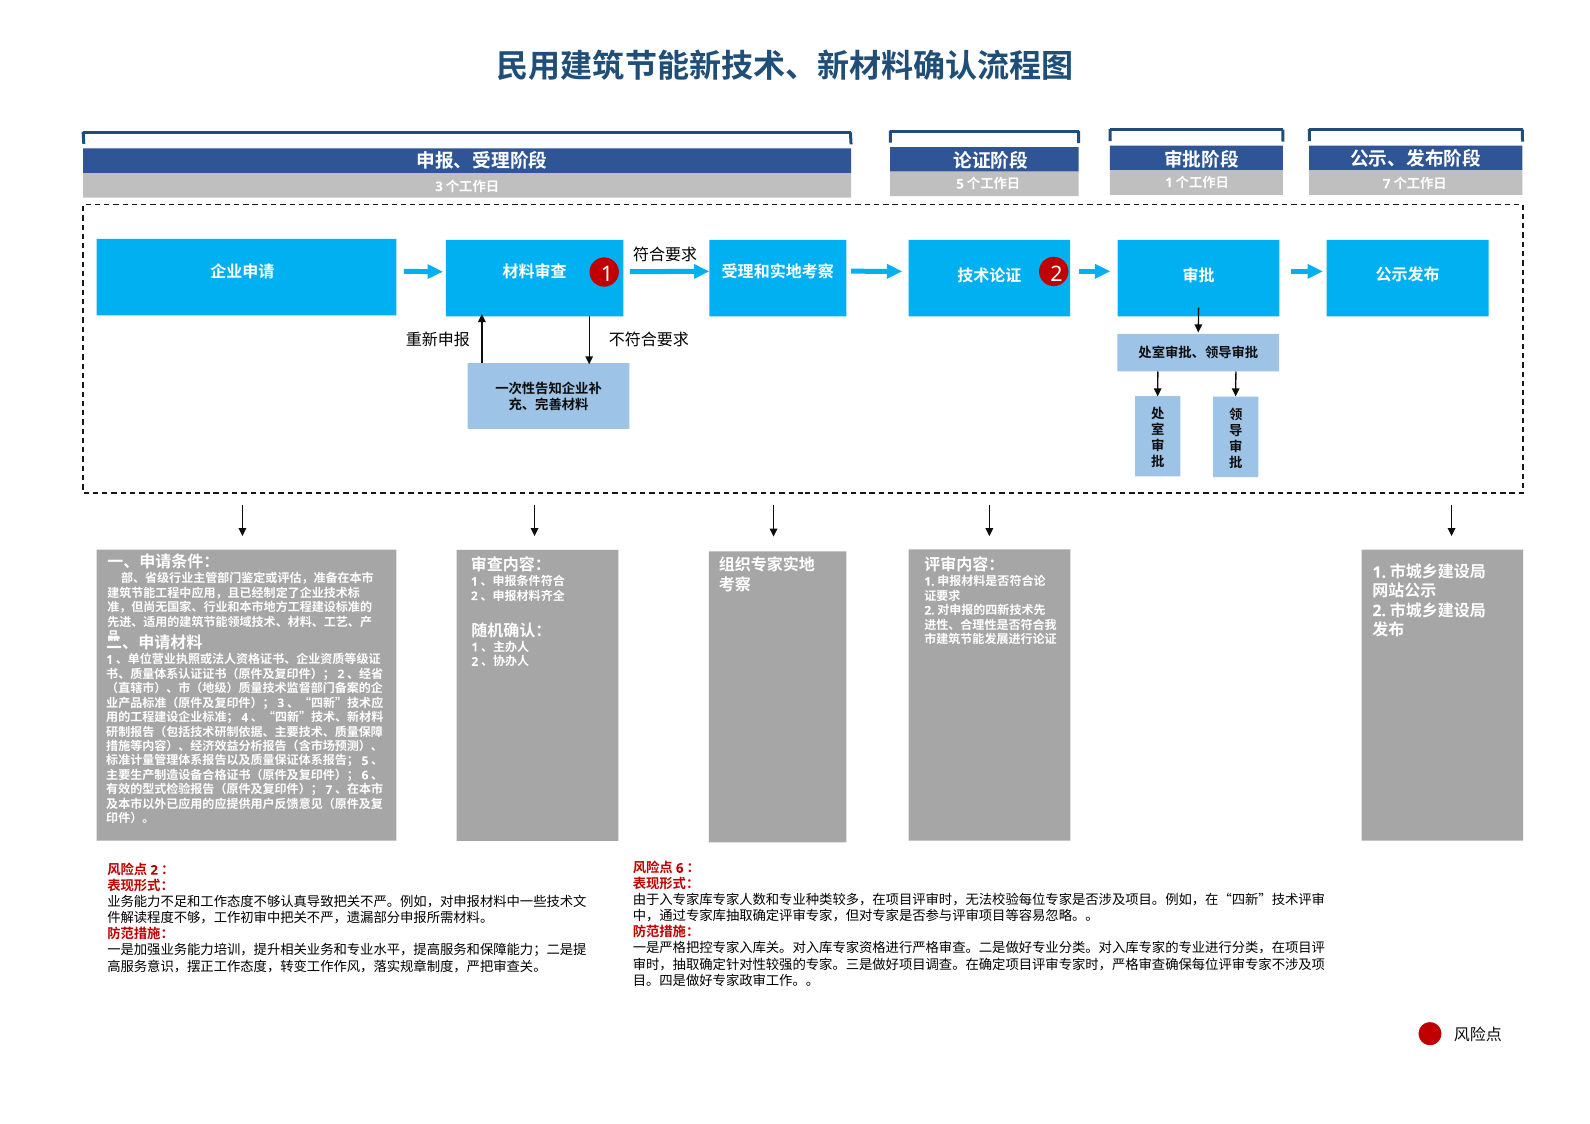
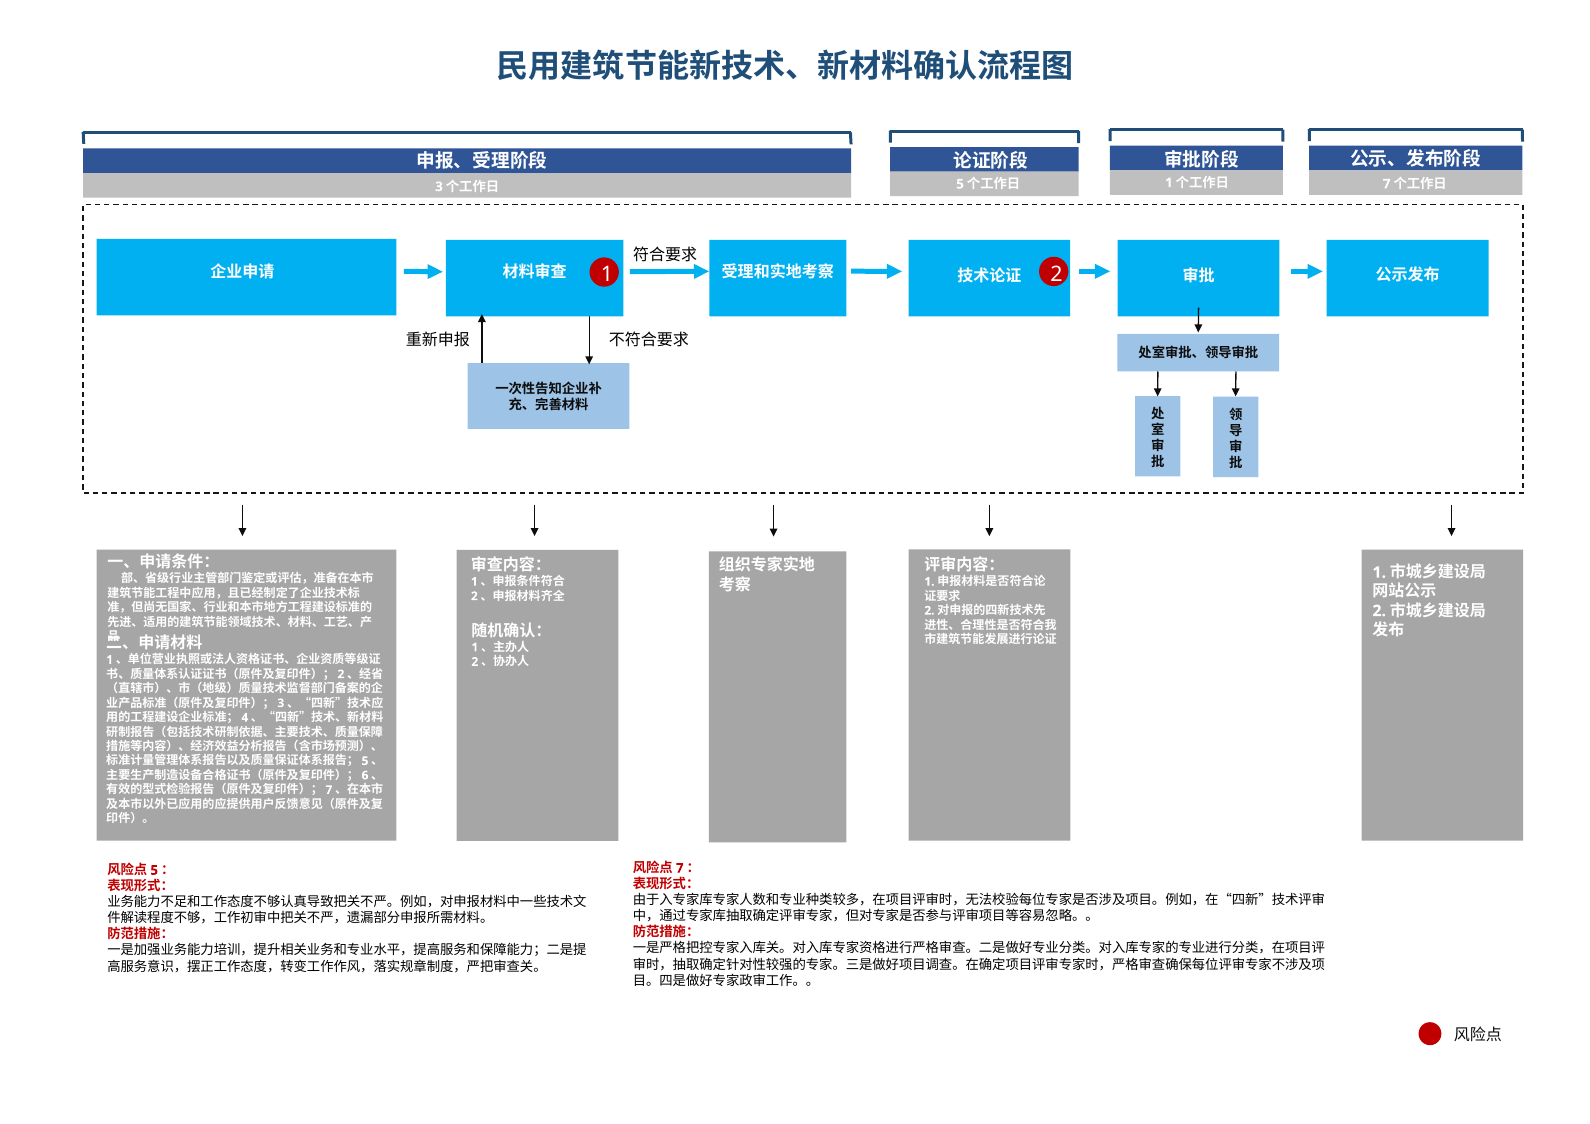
6: 6 -> 7 (680, 869)
2: 2 -> 5 (154, 871)
